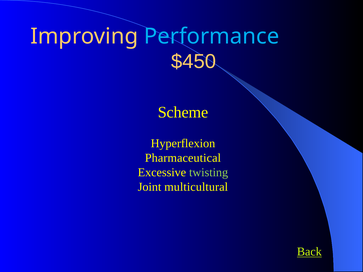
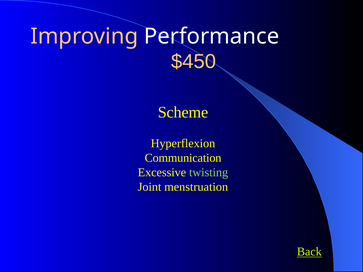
Performance colour: light blue -> white (212, 36)
Pharmaceutical: Pharmaceutical -> Communication (183, 158)
multicultural: multicultural -> menstruation (196, 187)
